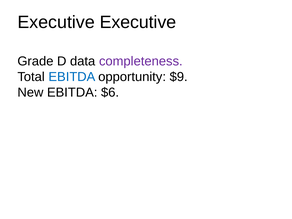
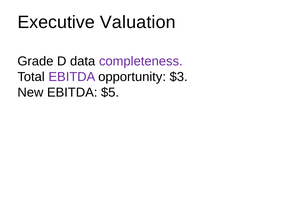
Executive Executive: Executive -> Valuation (138, 22)
EBITDA colour: blue -> purple (72, 77)
$9: $9 -> $3 (179, 77)
$6: $6 -> $5 (110, 92)
